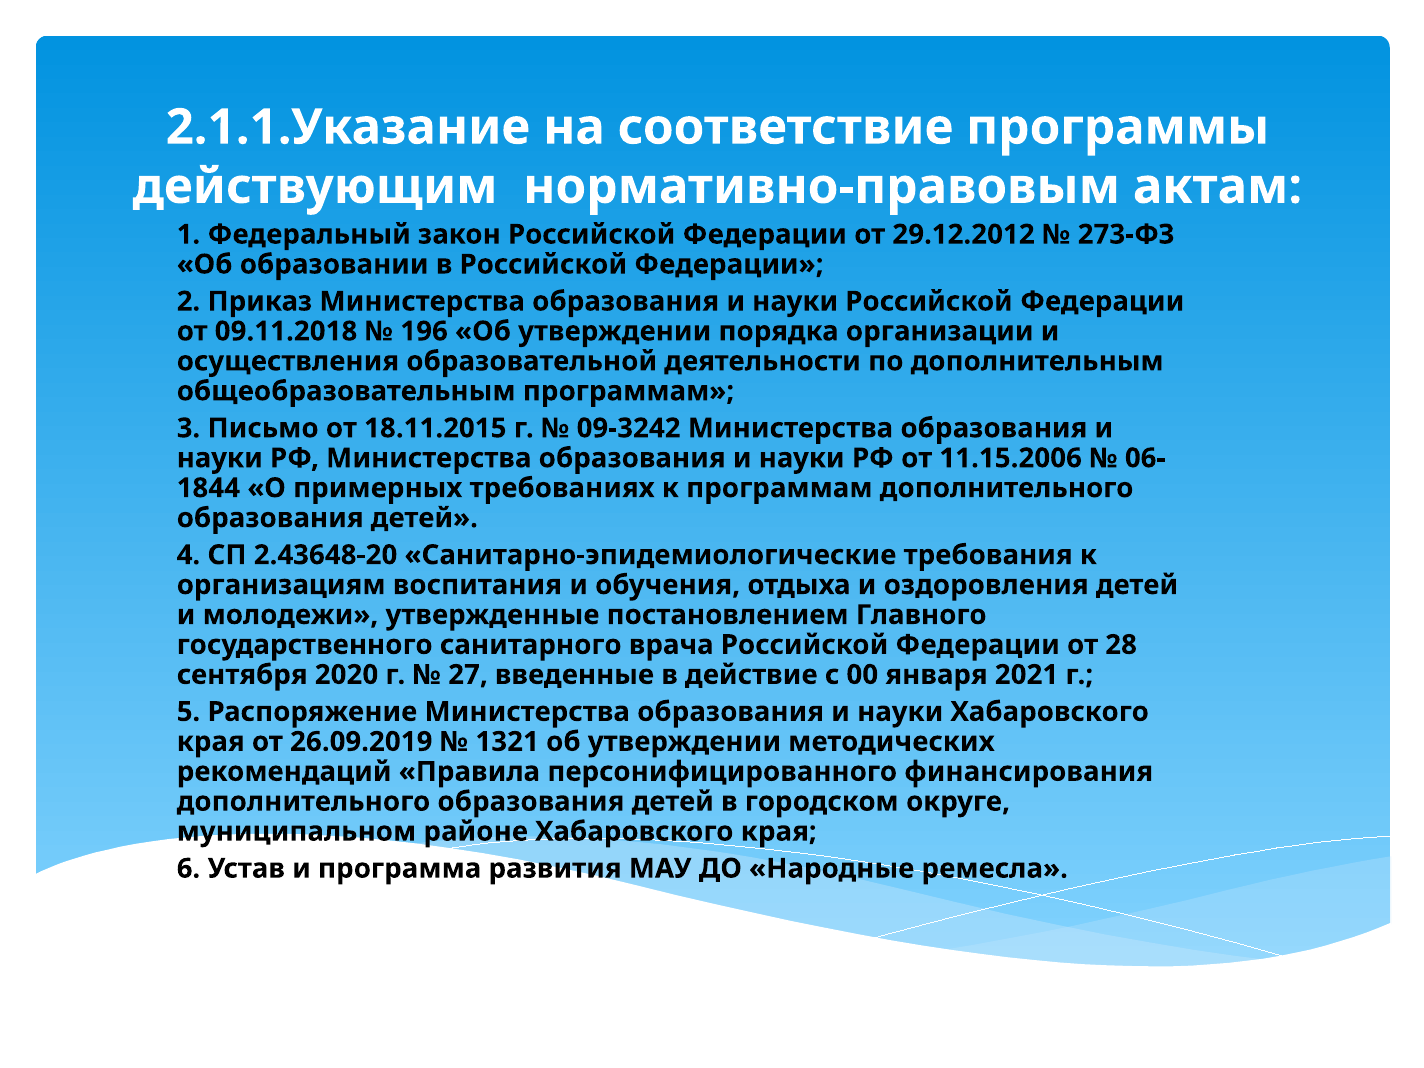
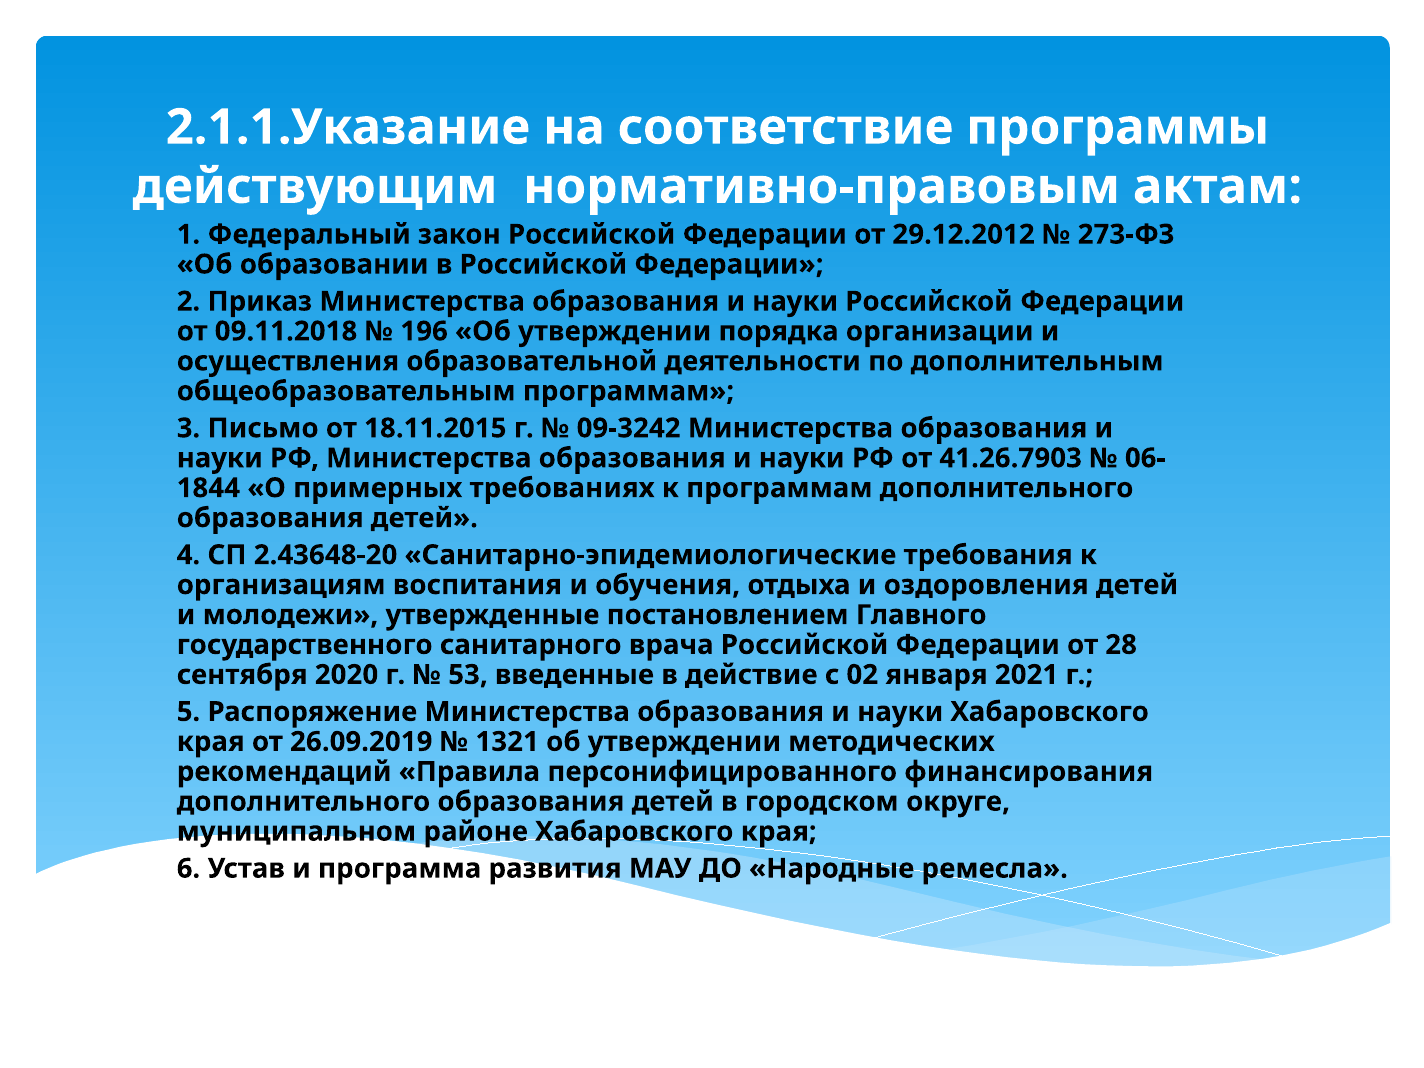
11.15.2006: 11.15.2006 -> 41.26.7903 (1011, 458)
27: 27 -> 53 (468, 675)
00: 00 -> 02 (862, 675)
